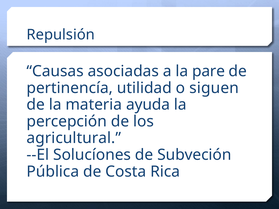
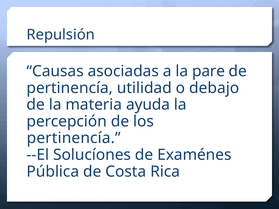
siguen: siguen -> debajo (214, 88)
agricultural: agricultural -> pertinencía (74, 138)
Subveción: Subveción -> Examénes (194, 155)
